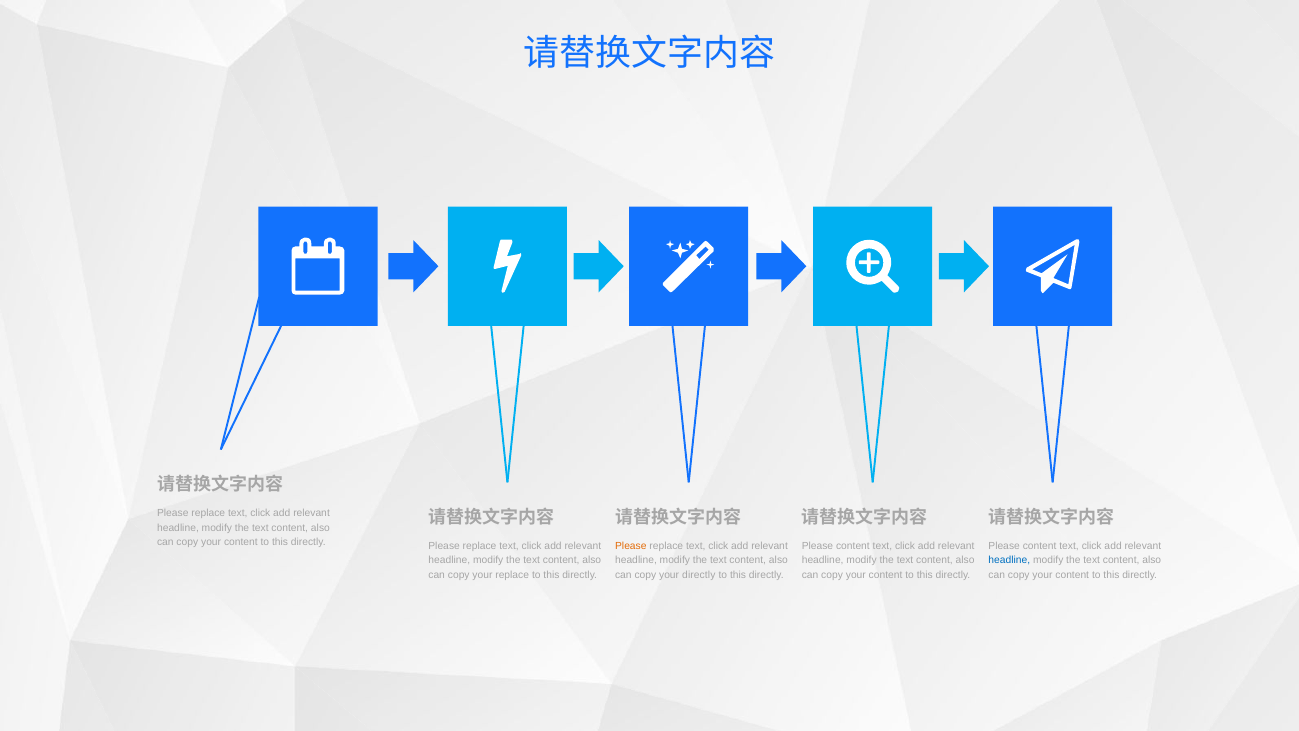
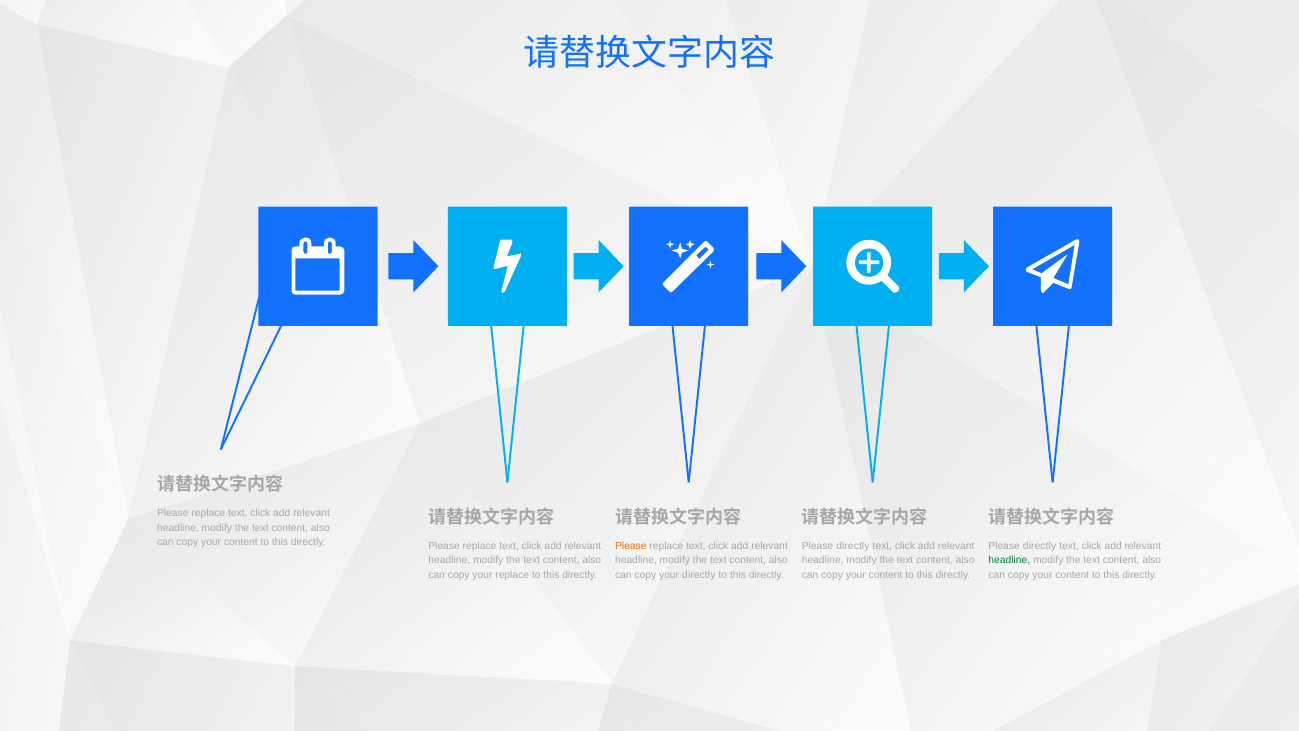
content: content -> directly (853, 545)
content: content -> directly (1040, 545)
headline colour: blue -> green (1009, 560)
